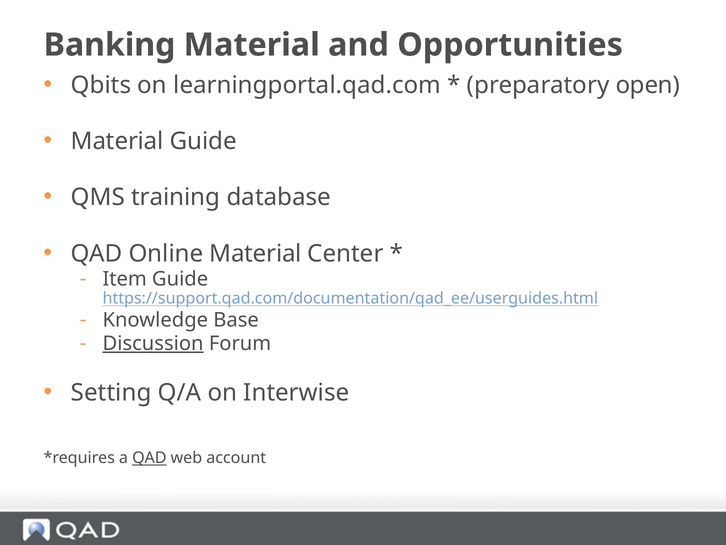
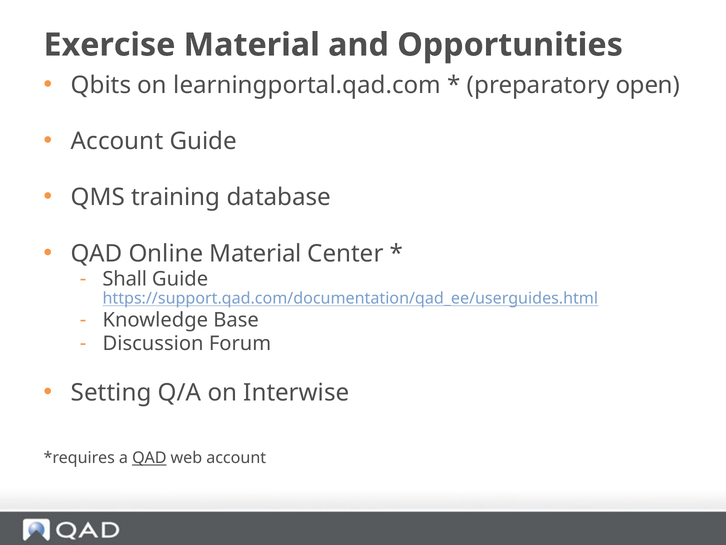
Banking: Banking -> Exercise (109, 45)
Material: Material -> Account (117, 141)
Item: Item -> Shall (125, 279)
Discussion underline: present -> none (153, 343)
